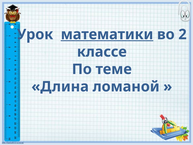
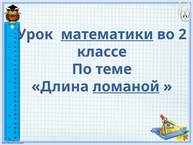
ломаной underline: none -> present (126, 86)
